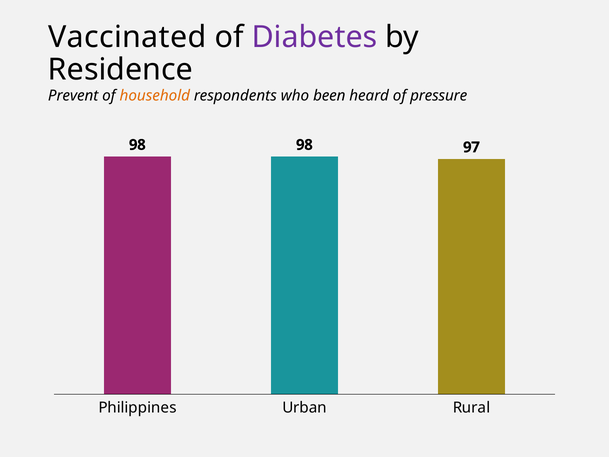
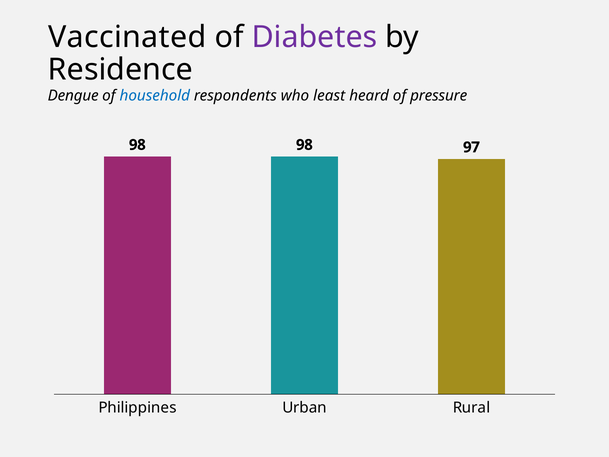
Prevent: Prevent -> Dengue (73, 96)
household colour: orange -> blue (155, 96)
been: been -> least (329, 96)
